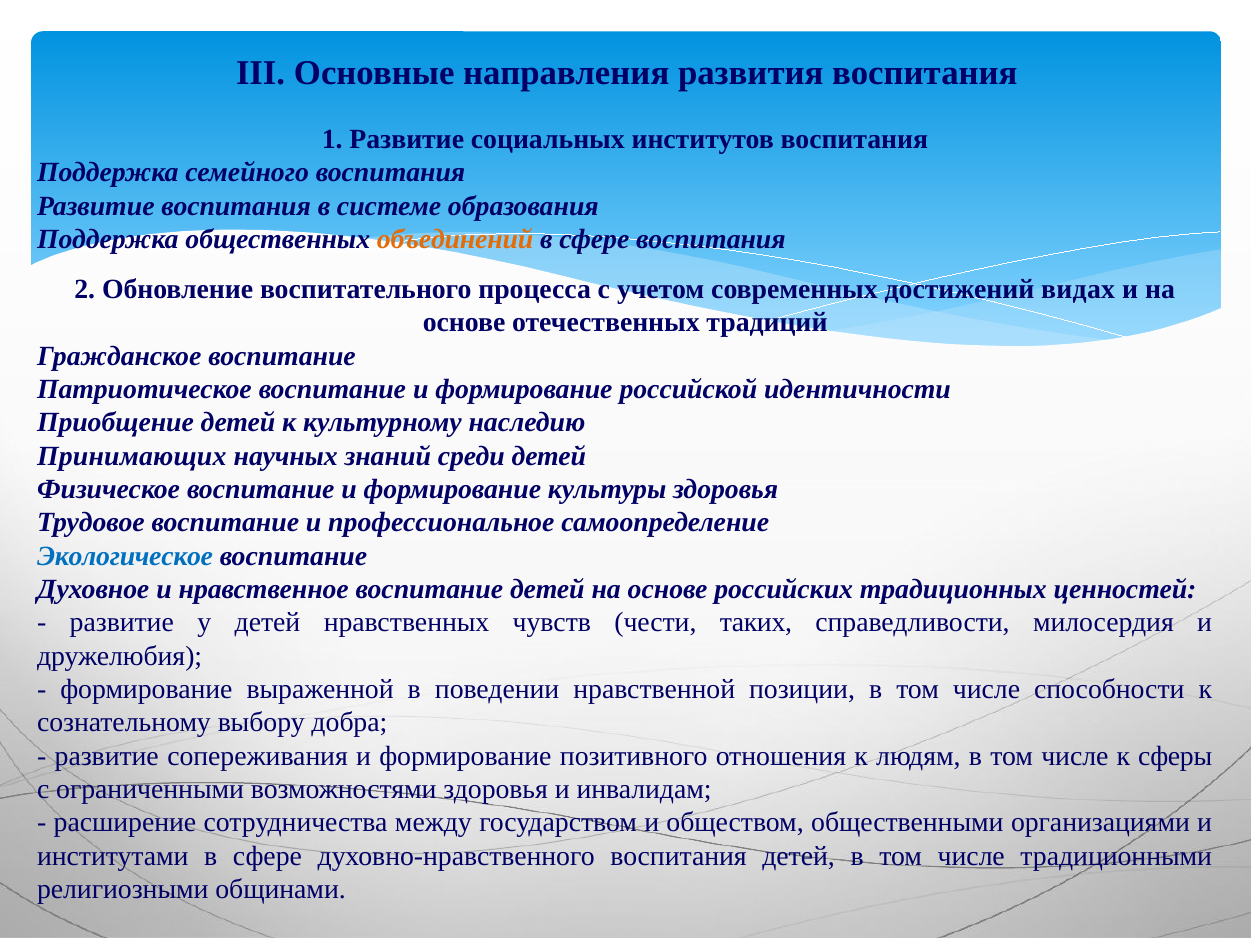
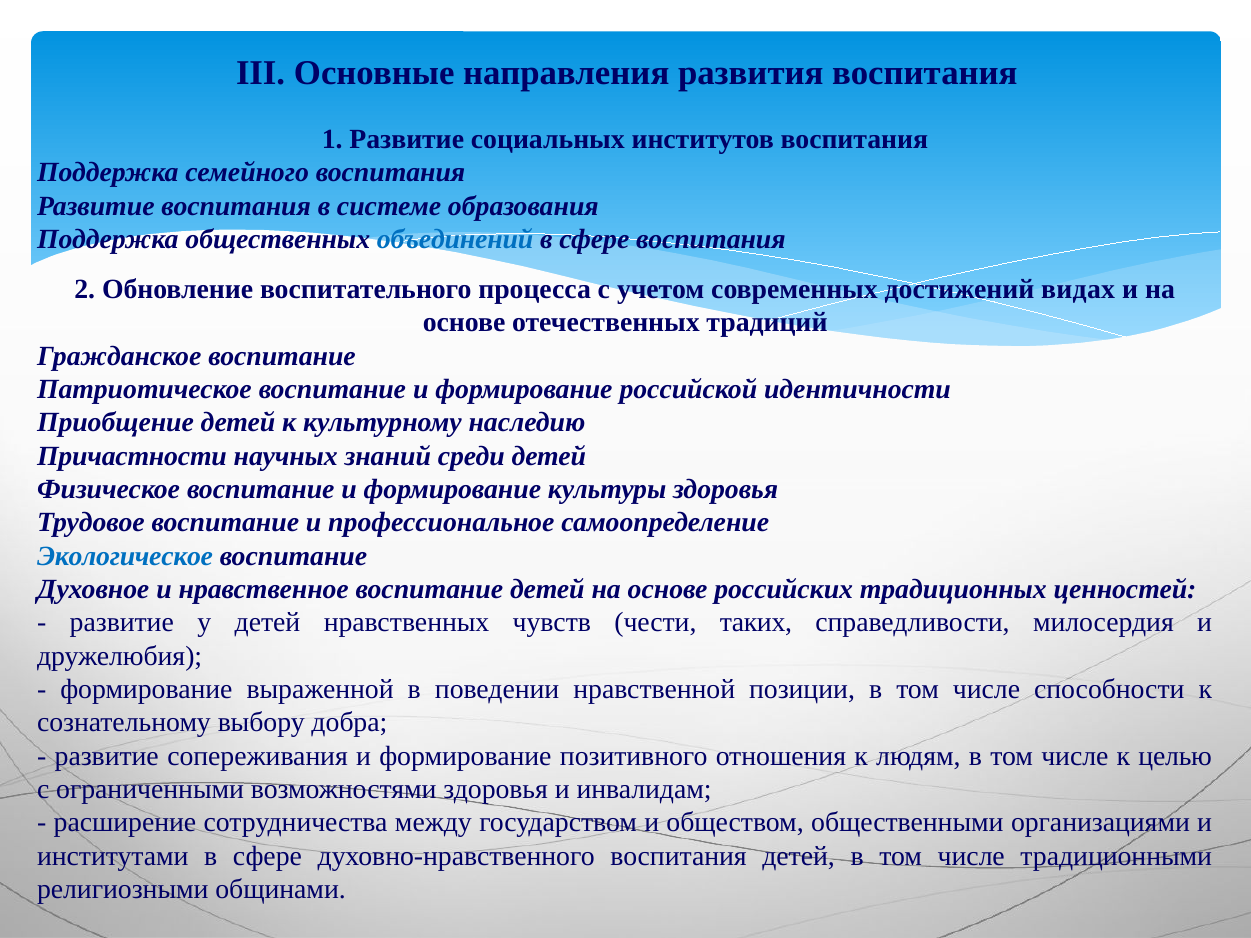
объединений colour: orange -> blue (455, 239)
Принимающих: Принимающих -> Причастности (132, 456)
сферы: сферы -> целью (1175, 756)
